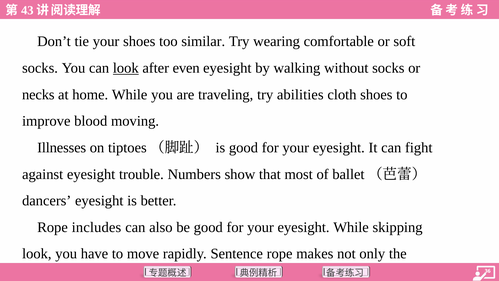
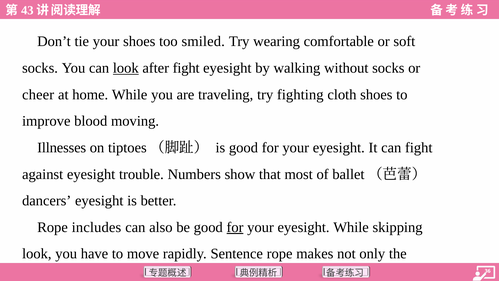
similar: similar -> smiled (203, 41)
after even: even -> fight (186, 68)
necks: necks -> cheer (38, 94)
abilities: abilities -> fighting (300, 94)
for underline: none -> present (235, 227)
